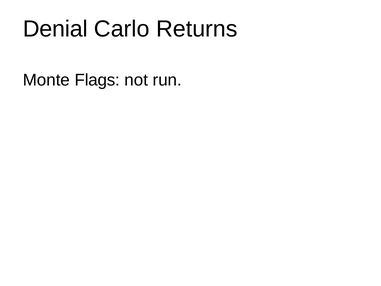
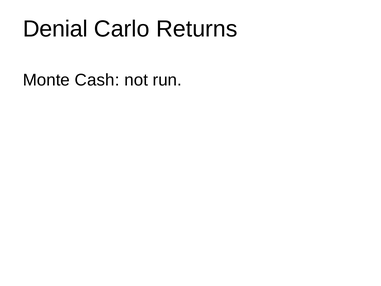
Flags: Flags -> Cash (97, 80)
